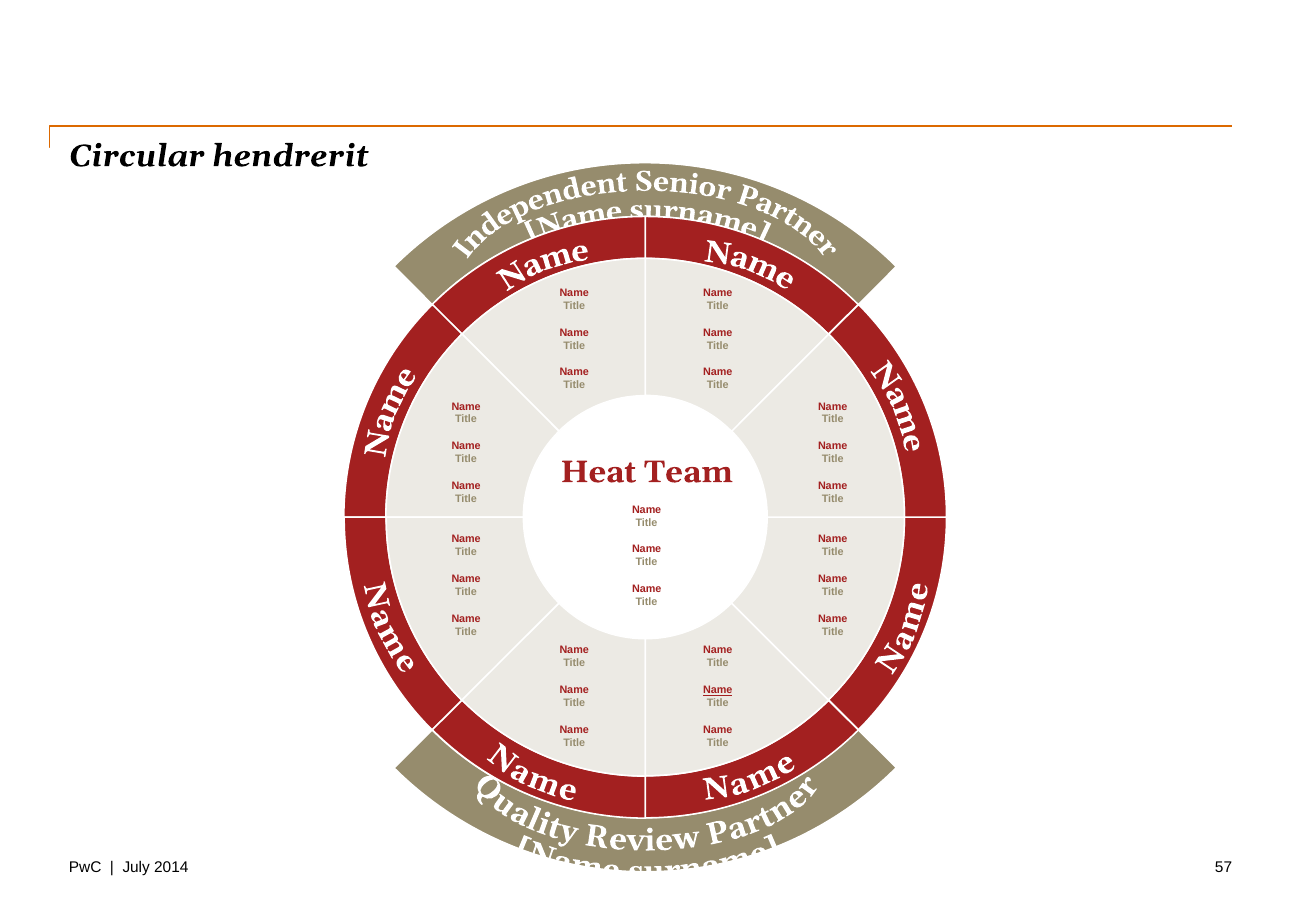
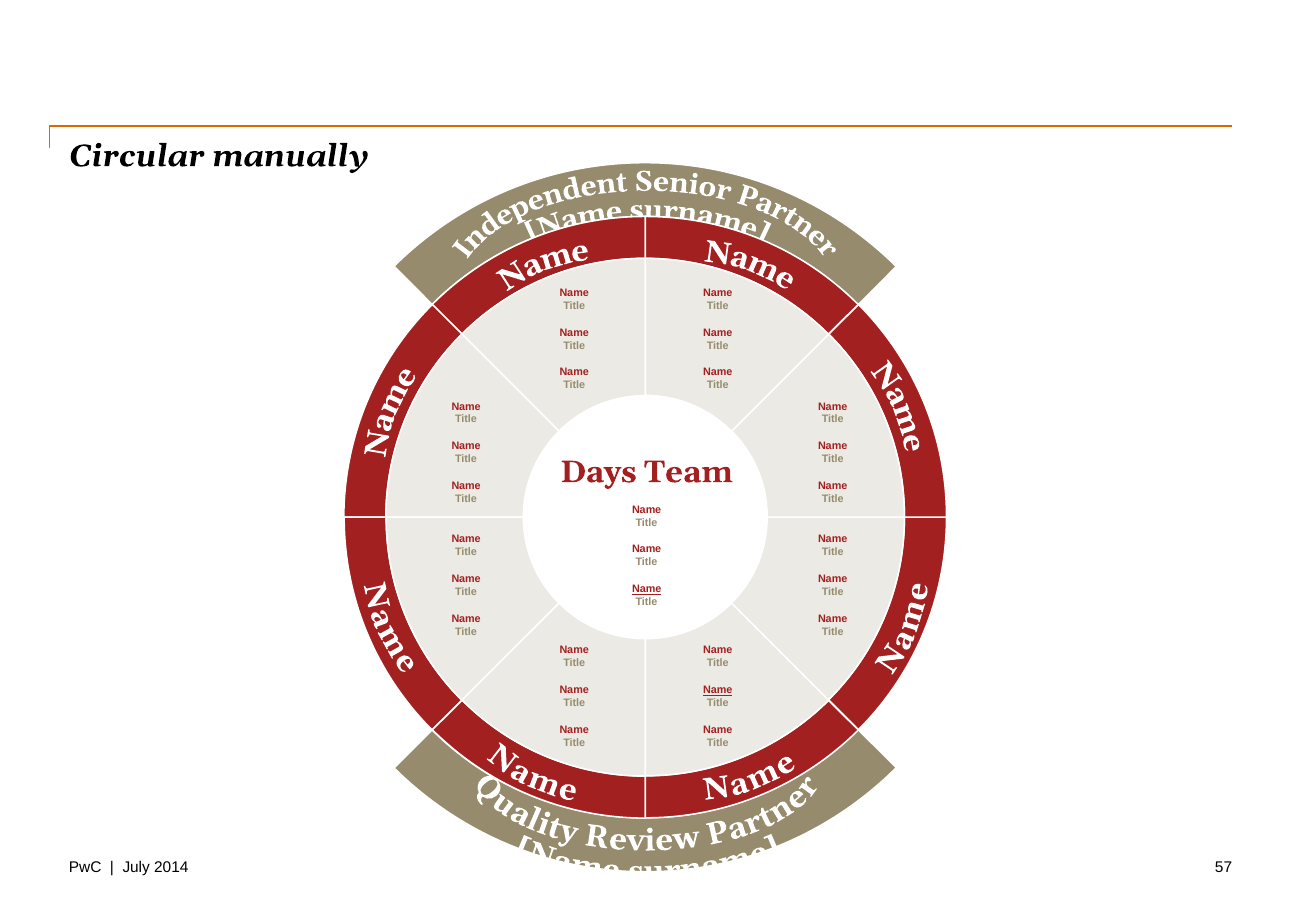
hendrerit: hendrerit -> manually (291, 156)
Heat: Heat -> Days (598, 472)
Name underline: none -> present (647, 589)
